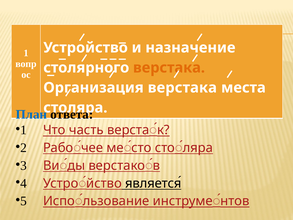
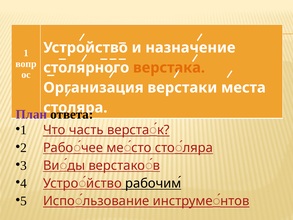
Организация верстака: верстака -> верстаки (182, 88)
План colour: blue -> purple (31, 114)
является: является -> рабочим (153, 183)
